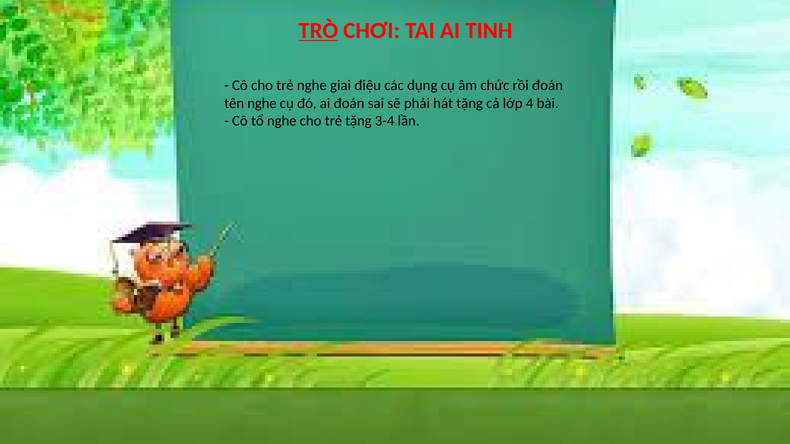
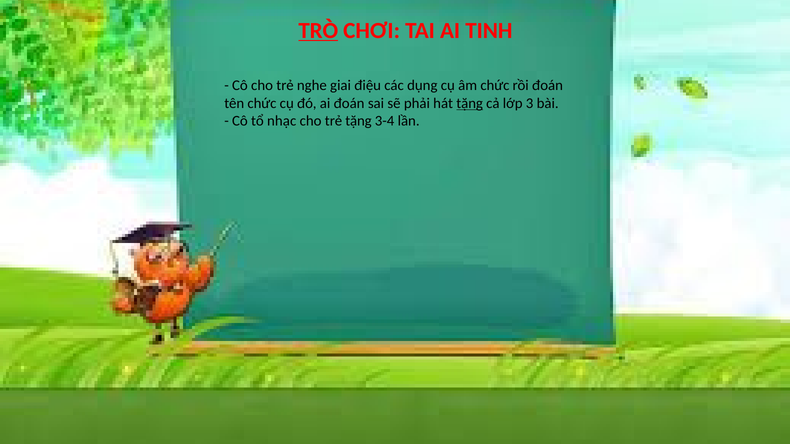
tên nghe: nghe -> chức (262, 103)
tặng underline: none -> present (470, 103)
4: 4 -> 3 (530, 103)
tổ nghe: nghe -> nhạc (282, 121)
